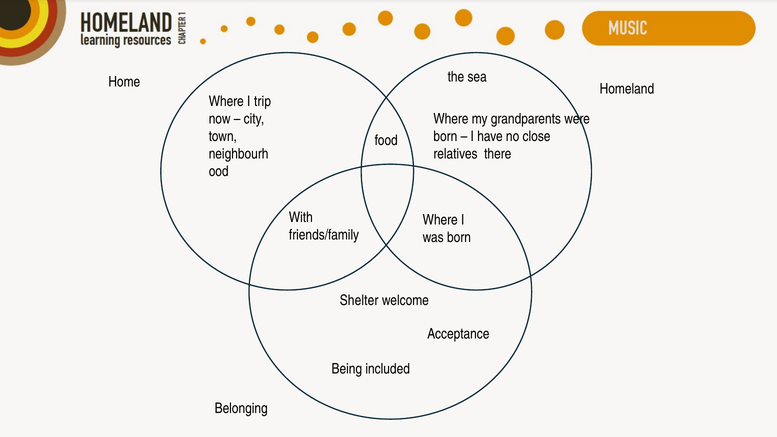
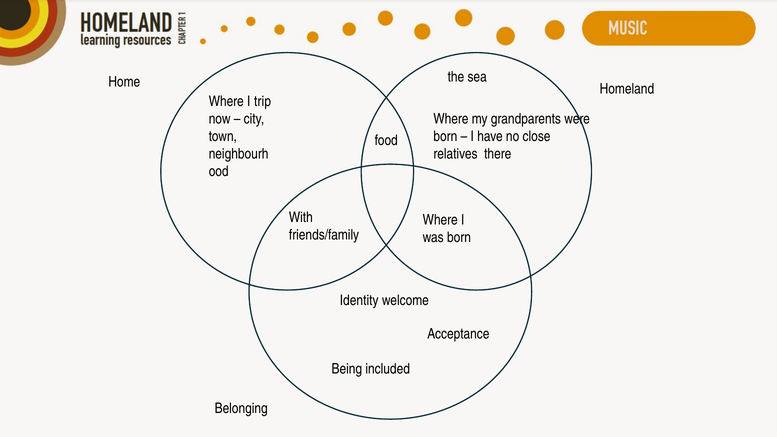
Shelter: Shelter -> Identity (359, 301)
